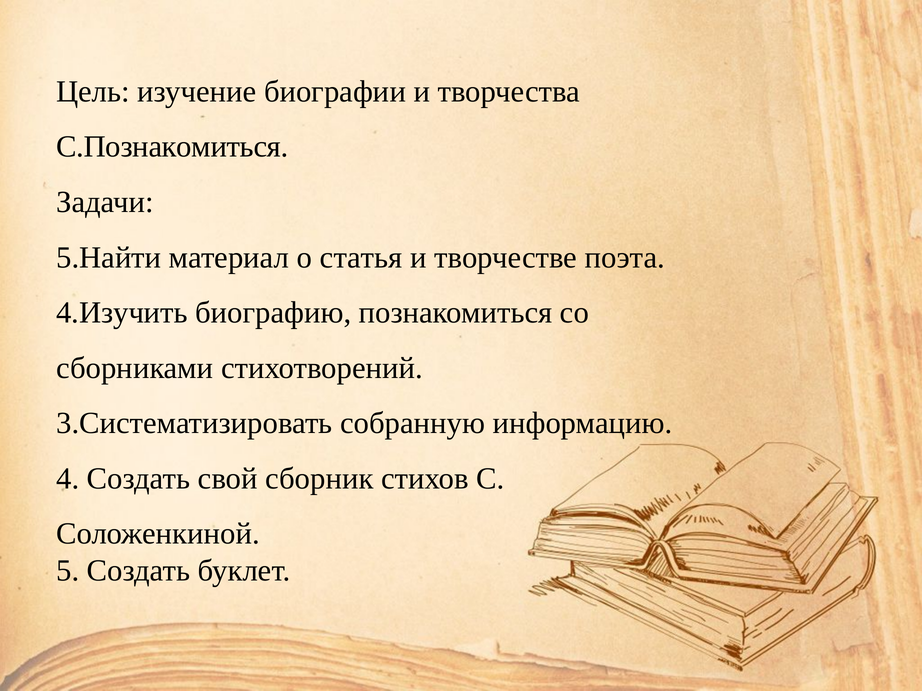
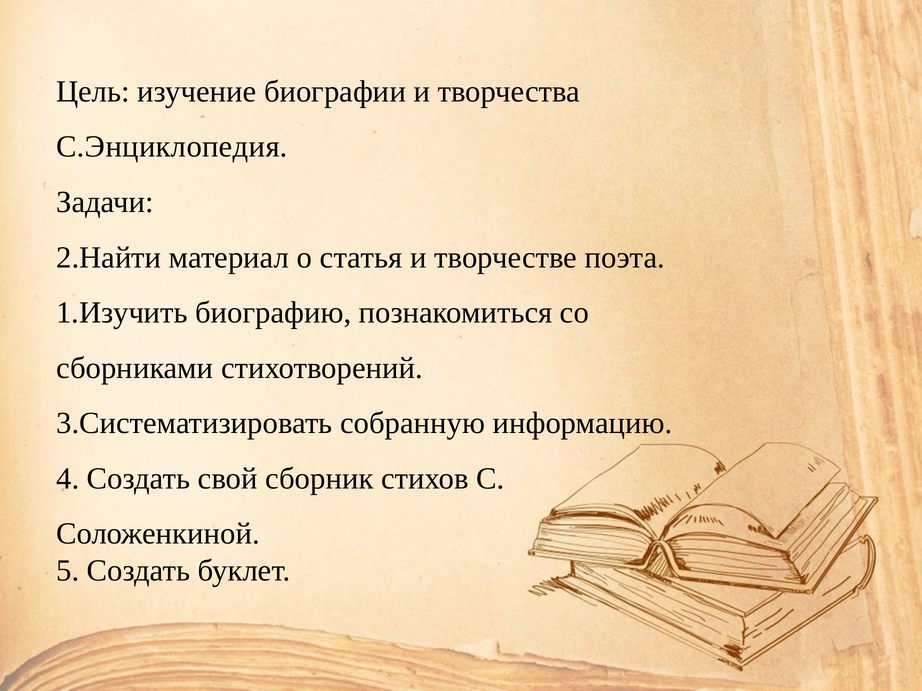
С.Познакомиться: С.Познакомиться -> С.Энциклопедия (172, 147)
5.Найти: 5.Найти -> 2.Найти (109, 258)
4.Изучить: 4.Изучить -> 1.Изучить (122, 313)
